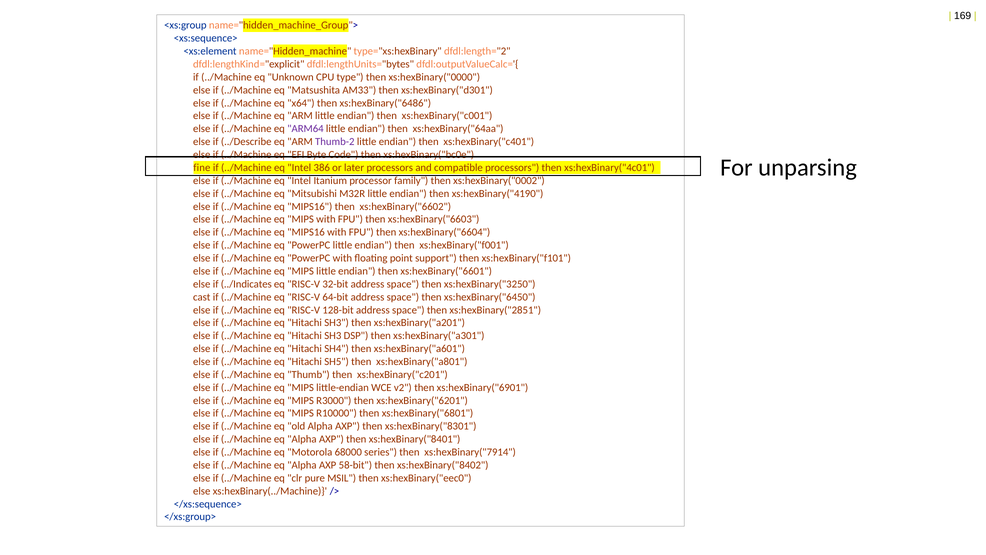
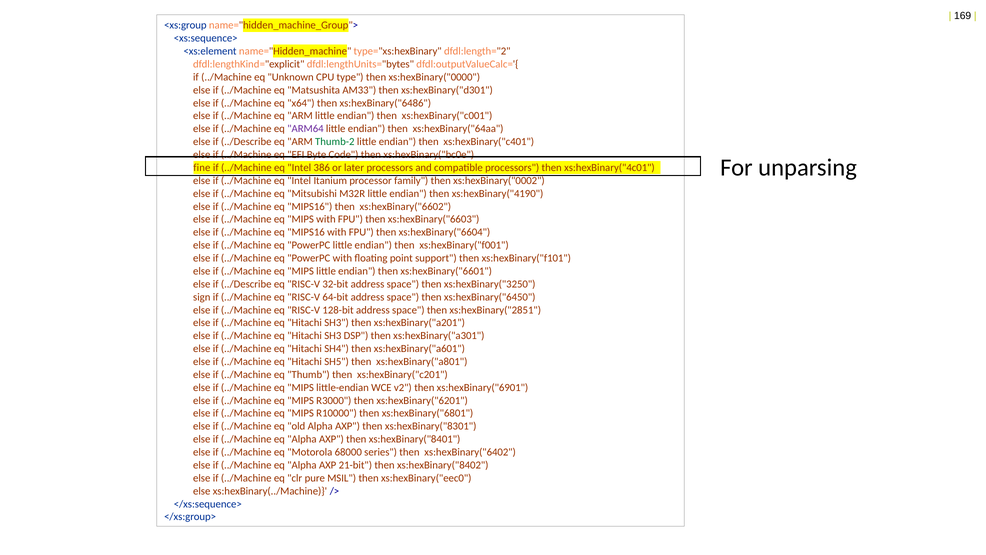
Thumb-2 colour: purple -> green (335, 142)
../Indicates: ../Indicates -> ../Describe (246, 284)
cast: cast -> sign (202, 297)
xs:hexBinary("7914: xs:hexBinary("7914 -> xs:hexBinary("6402 (470, 452)
58-bit: 58-bit -> 21-bit (355, 465)
